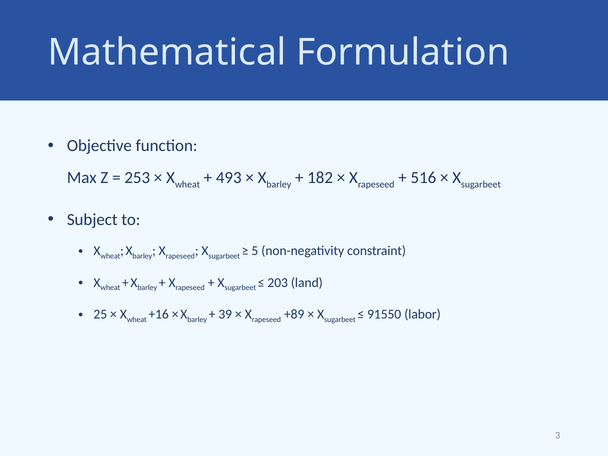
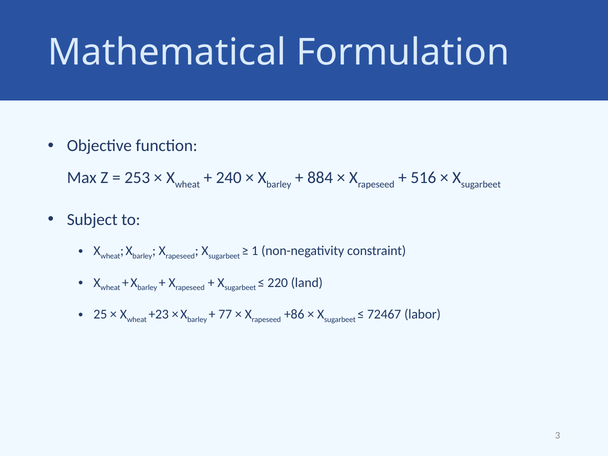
493: 493 -> 240 (229, 178)
182: 182 -> 884 (320, 178)
5: 5 -> 1 (255, 251)
203: 203 -> 220 (278, 283)
+16: +16 -> +23 (159, 314)
39: 39 -> 77 (225, 314)
+89: +89 -> +86 (294, 314)
91550: 91550 -> 72467 (384, 314)
